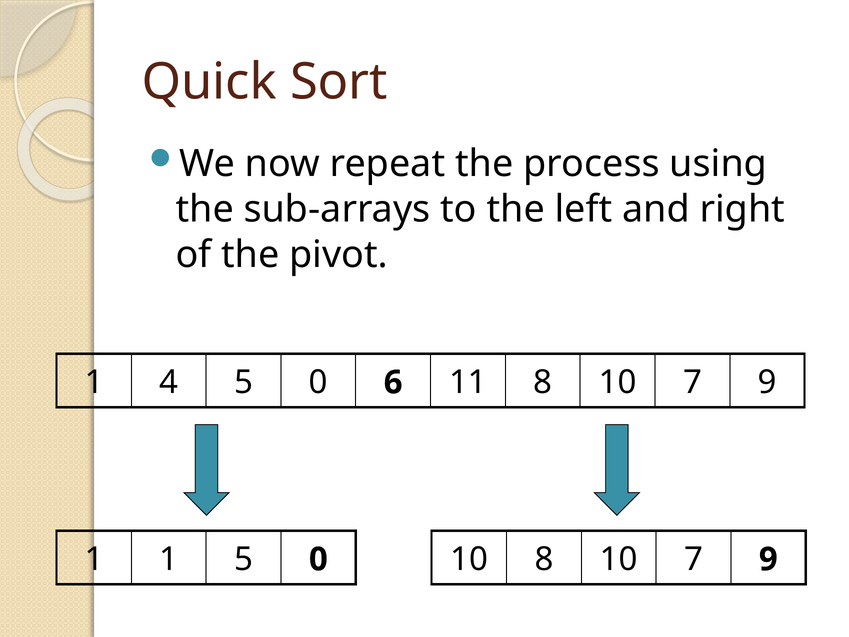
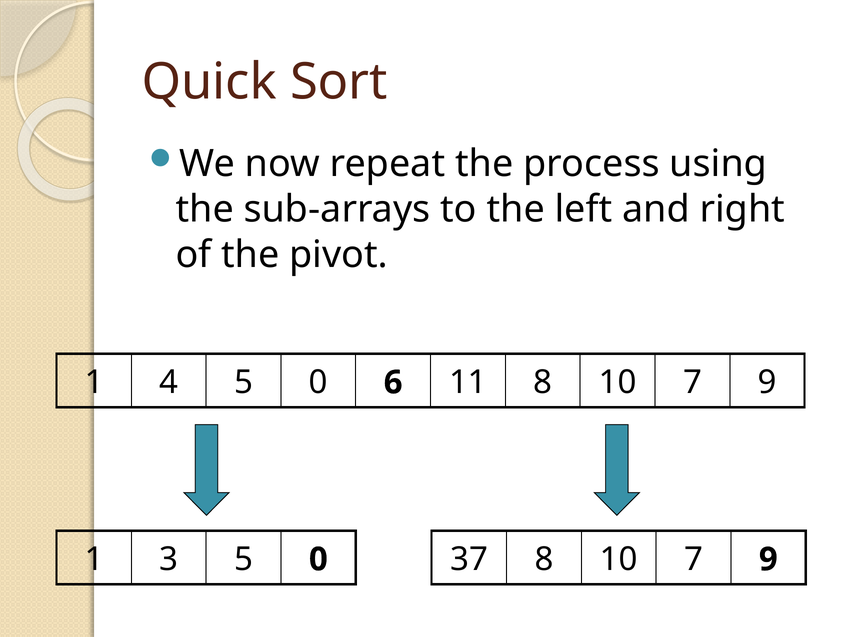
1 1: 1 -> 3 (169, 559)
0 10: 10 -> 37 (469, 559)
